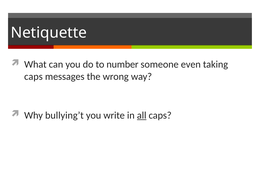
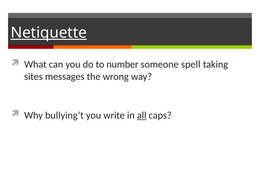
Netiquette underline: none -> present (49, 33)
even: even -> spell (191, 64)
caps: caps -> sites (33, 77)
